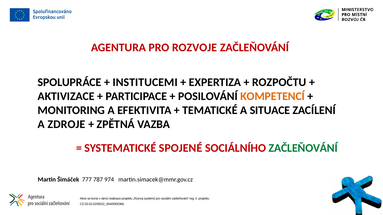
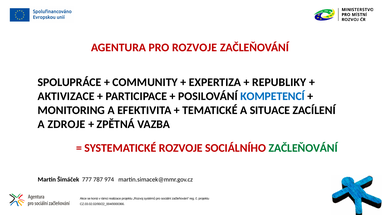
INSTITUCEMI: INSTITUCEMI -> COMMUNITY (145, 82)
ROZPOČTU: ROZPOČTU -> REPUBLIKY (279, 82)
KOMPETENCÍ colour: orange -> blue (273, 97)
SYSTEMATICKÉ SPOJENÉ: SPOJENÉ -> ROZVOJE (181, 148)
